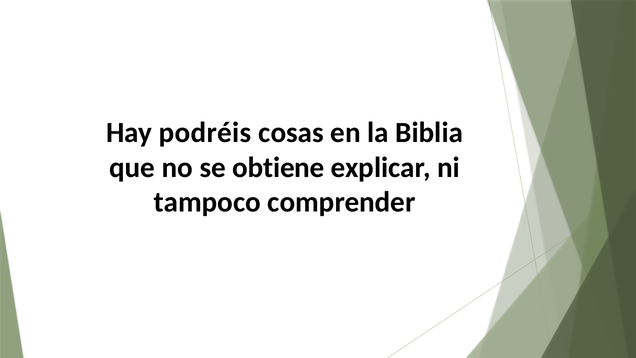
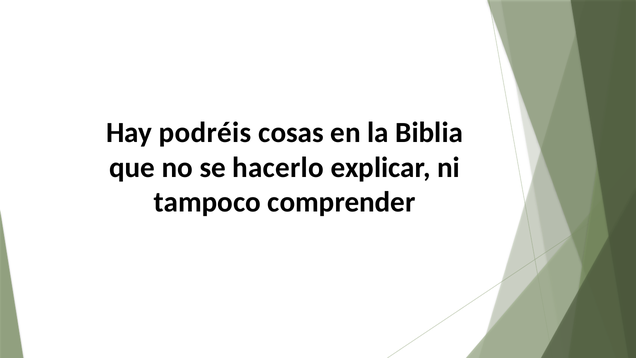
obtiene: obtiene -> hacerlo (278, 167)
